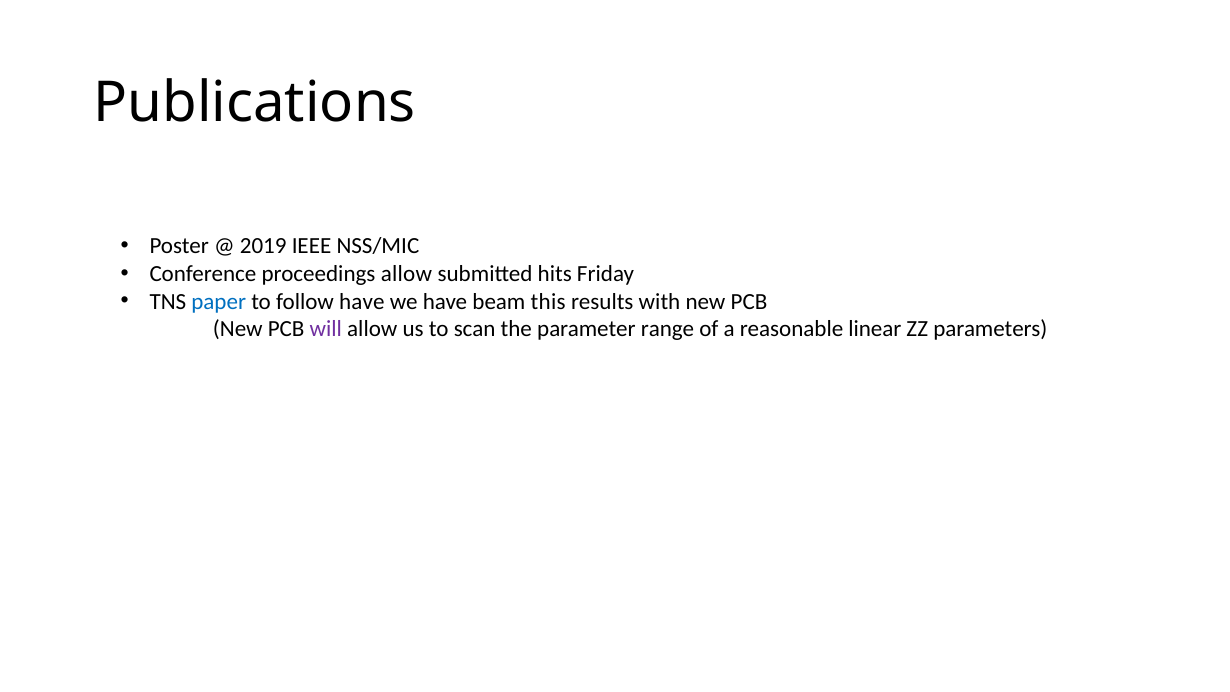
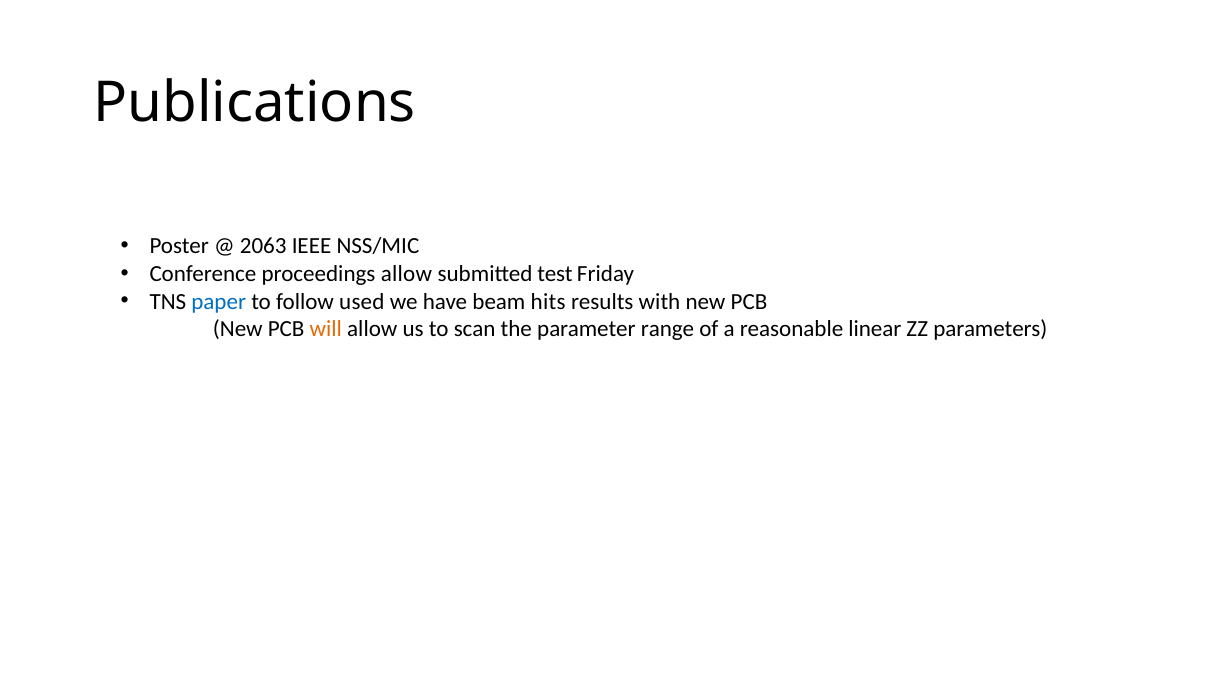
2019: 2019 -> 2063 (263, 246)
hits: hits -> test (555, 274)
follow have: have -> used (362, 301)
this: this -> hits (548, 301)
will colour: purple -> orange (326, 329)
